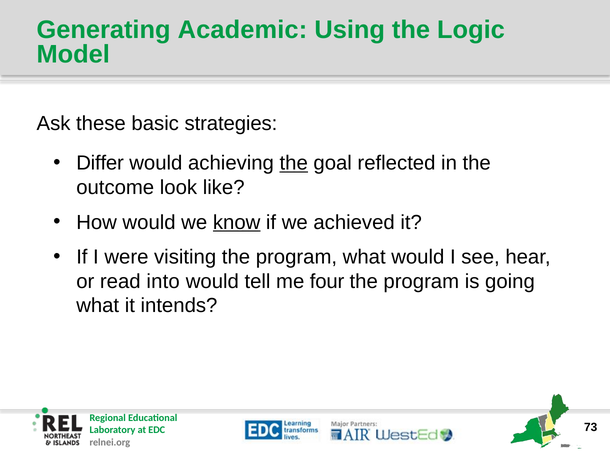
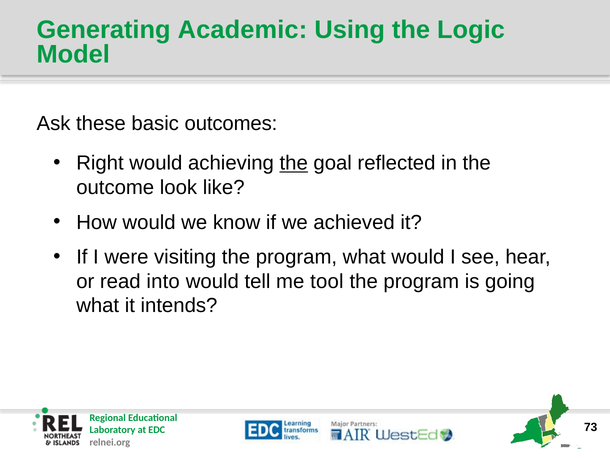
strategies: strategies -> outcomes (231, 123)
Differ: Differ -> Right (100, 163)
know underline: present -> none (237, 222)
four: four -> tool (327, 281)
